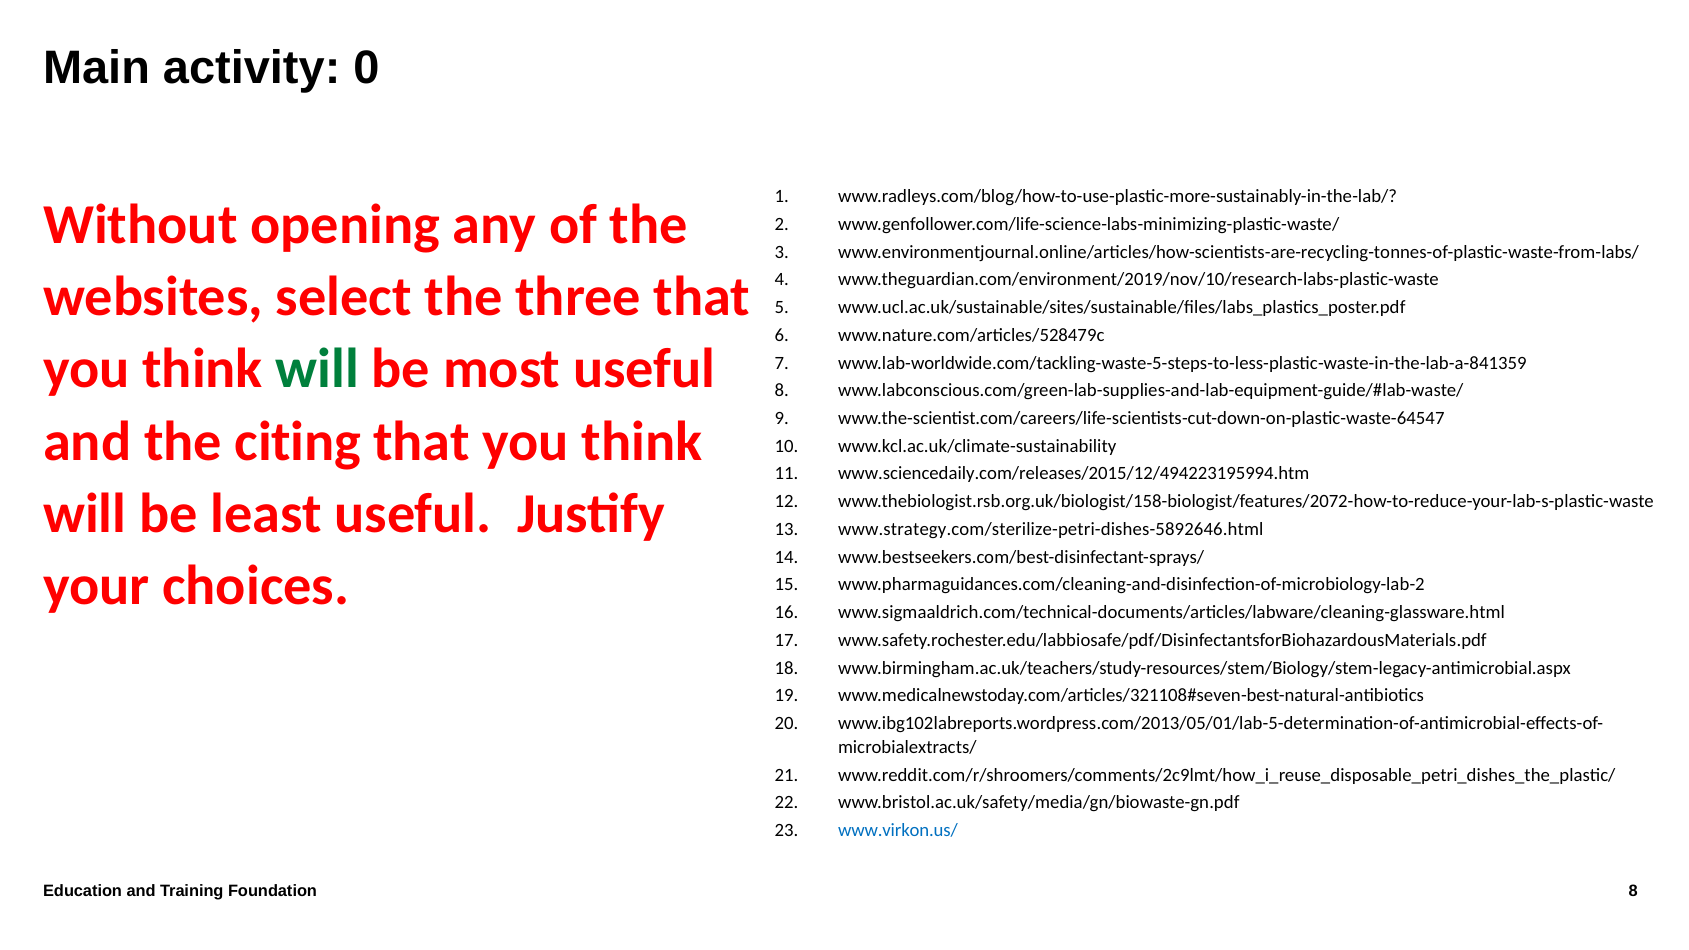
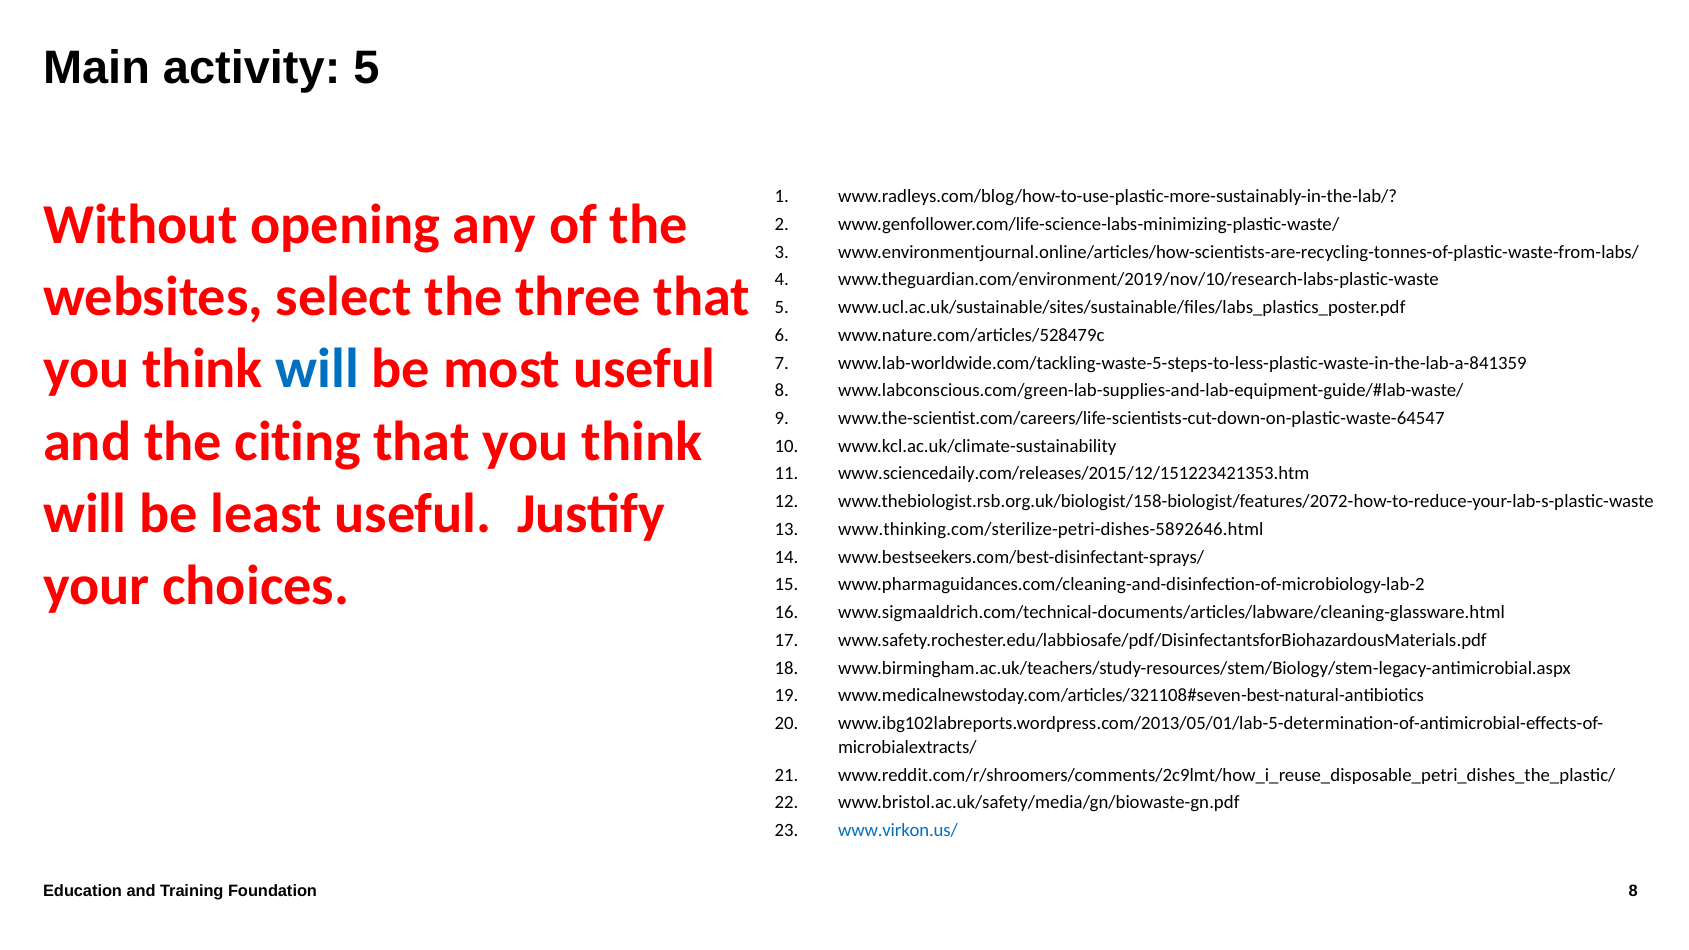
activity 0: 0 -> 5 (367, 68)
will colour: green -> blue (317, 369)
www.sciencedaily.com/releases/2015/12/494223195994.htm: www.sciencedaily.com/releases/2015/12/494223195994.htm -> www.sciencedaily.com/releases/2015/12/151223421353.htm (1074, 474)
www.strategy.com/sterilize-petri-dishes-5892646.html: www.strategy.com/sterilize-petri-dishes-5892646.html -> www.thinking.com/sterilize-petri-dishes-5892646.html (1051, 529)
